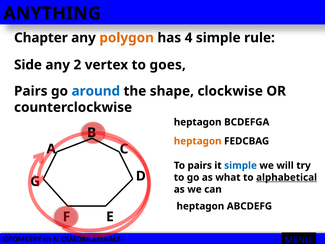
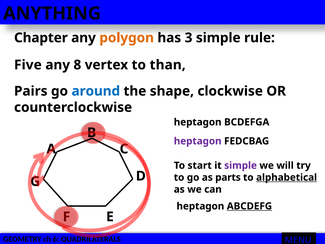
4: 4 -> 3 (189, 38)
Side: Side -> Five (28, 65)
2: 2 -> 8 (77, 65)
goes: goes -> than (168, 65)
heptagon colour: orange -> purple (198, 141)
To pairs: pairs -> start (200, 165)
simple colour: blue -> purple (241, 165)
what: what -> parts (228, 177)
ABCDEFG underline: none -> present (249, 206)
